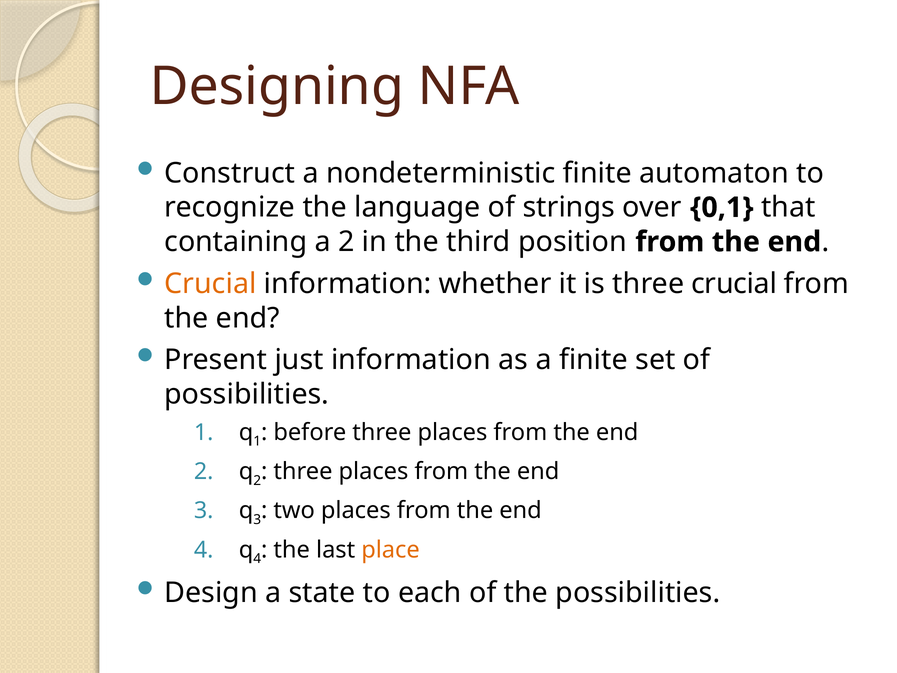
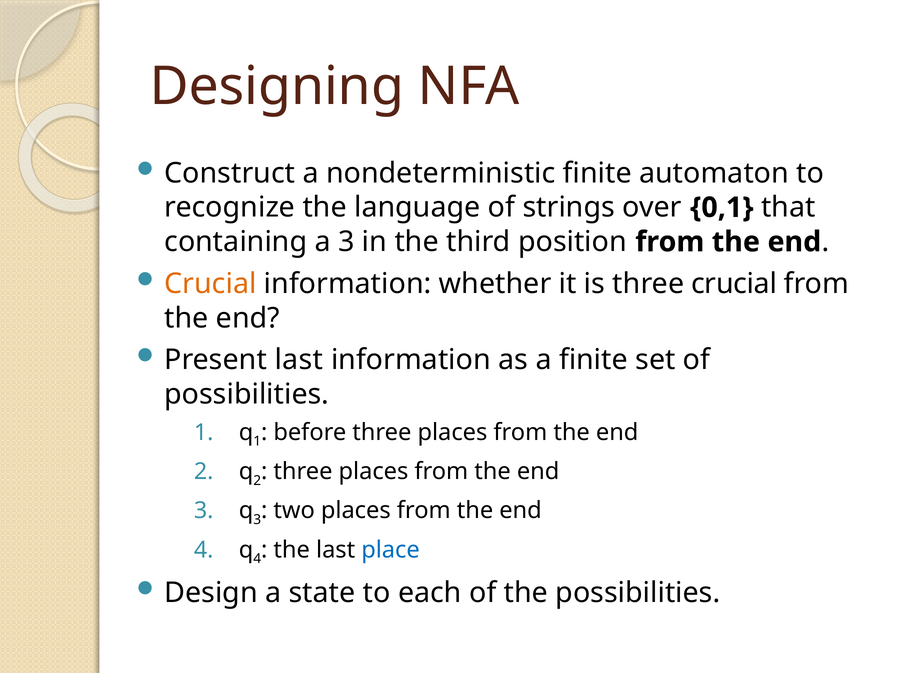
a 2: 2 -> 3 (346, 242)
Present just: just -> last (299, 360)
place colour: orange -> blue (391, 549)
